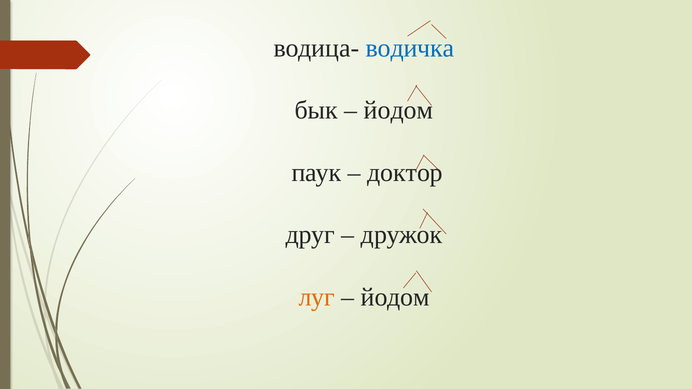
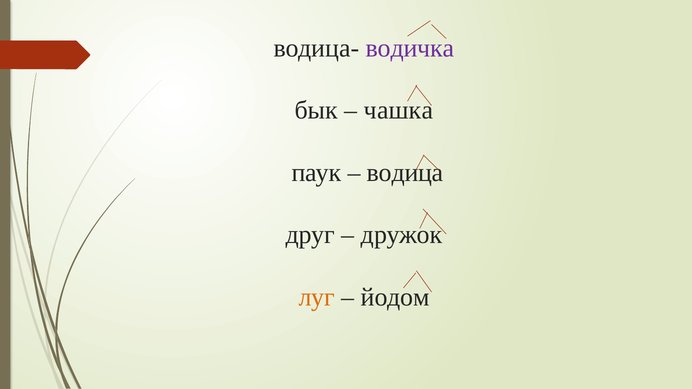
водичка colour: blue -> purple (410, 48)
йодом: йодом -> чашка (398, 110)
доктор: доктор -> водица (405, 173)
